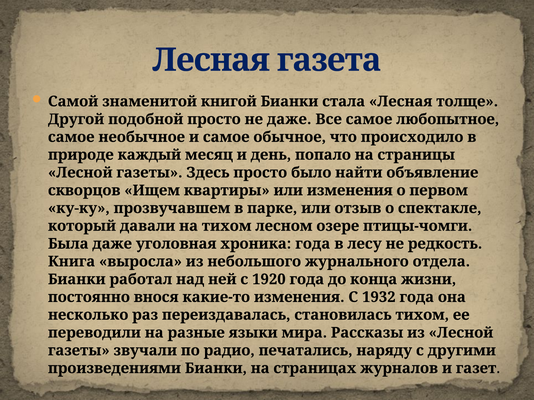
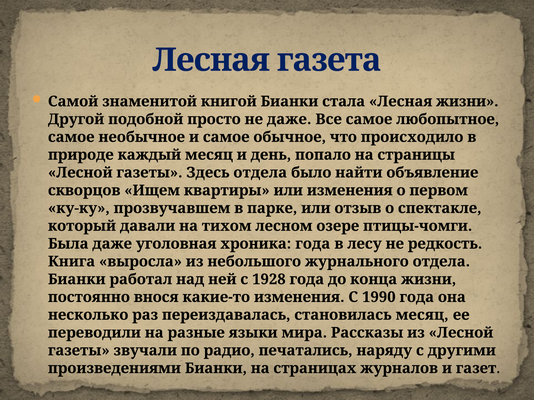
Лесная толще: толще -> жизни (467, 102)
Здесь просто: просто -> отдела (260, 173)
1920: 1920 -> 1928 (269, 280)
1932: 1932 -> 1990 (379, 297)
становилась тихом: тихом -> месяц (422, 315)
